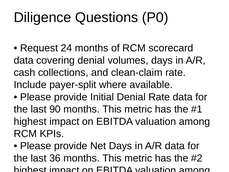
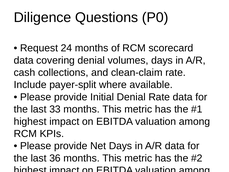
90: 90 -> 33 (55, 109)
